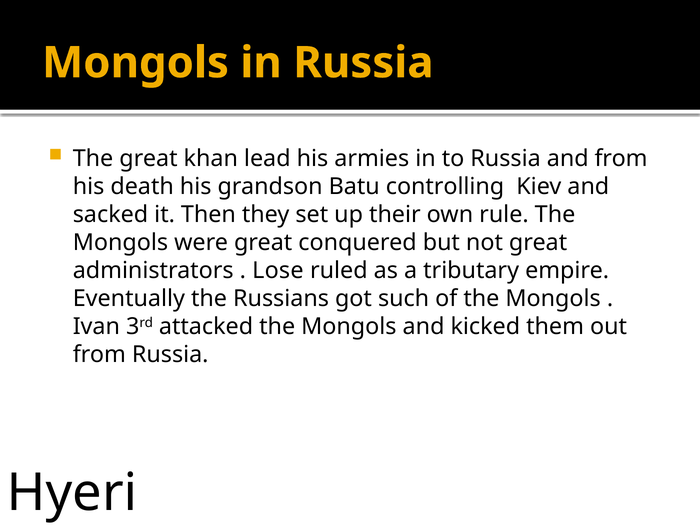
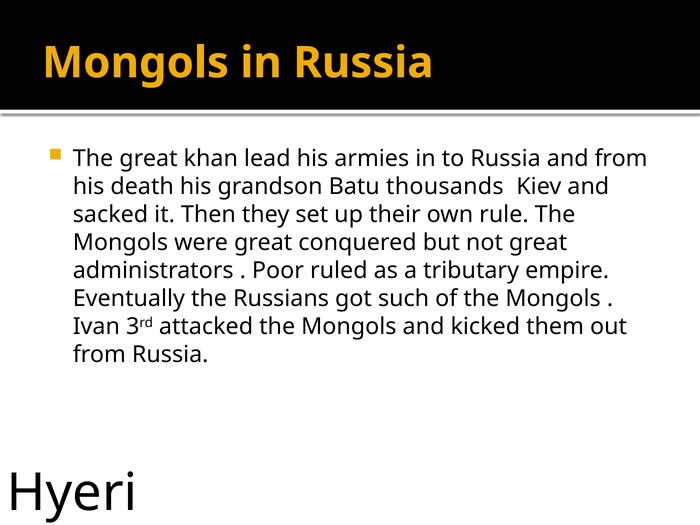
controlling: controlling -> thousands (445, 187)
Lose: Lose -> Poor (278, 271)
